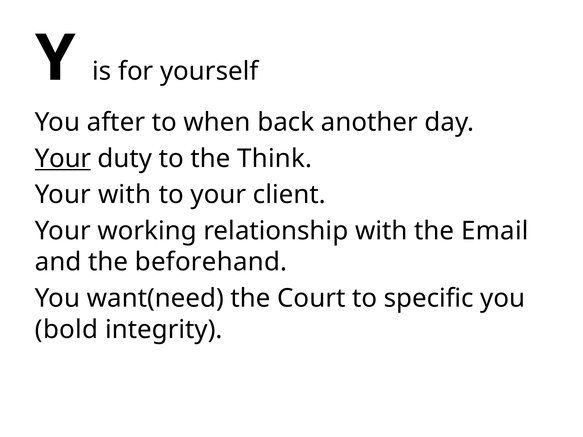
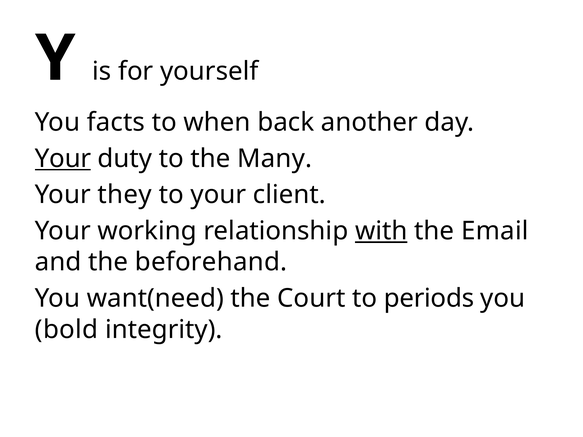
after: after -> facts (116, 122)
Think: Think -> Many (275, 159)
Your with: with -> they (125, 195)
with underline: none -> present (381, 231)
specific: specific -> periods (429, 299)
